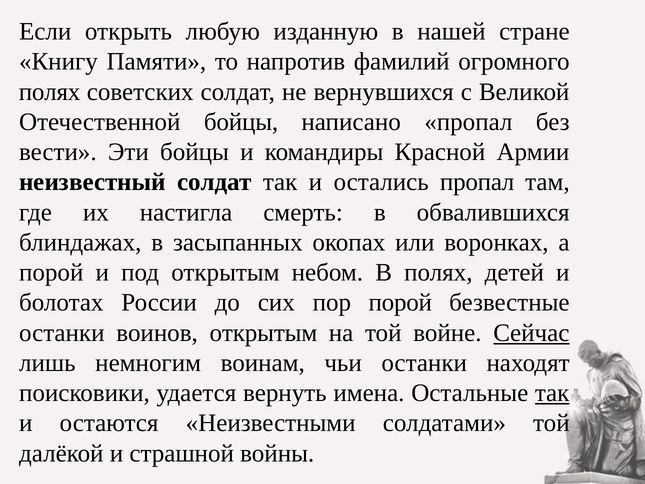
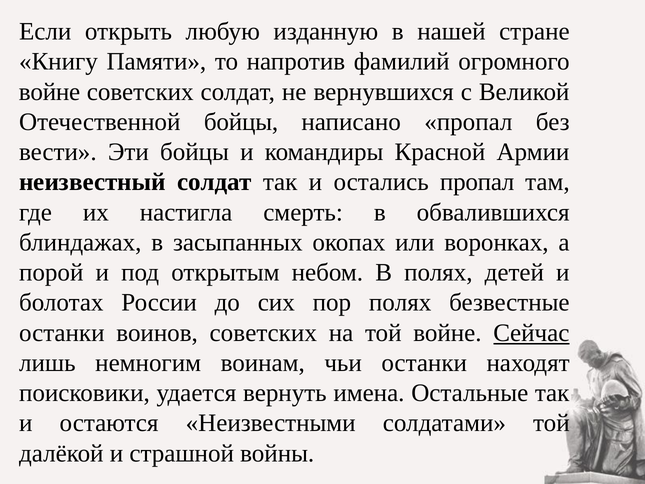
полях: полях -> войне (50, 92)
пор порой: порой -> полях (400, 302)
воинов открытым: открытым -> советских (263, 333)
так underline: present -> none (552, 393)
